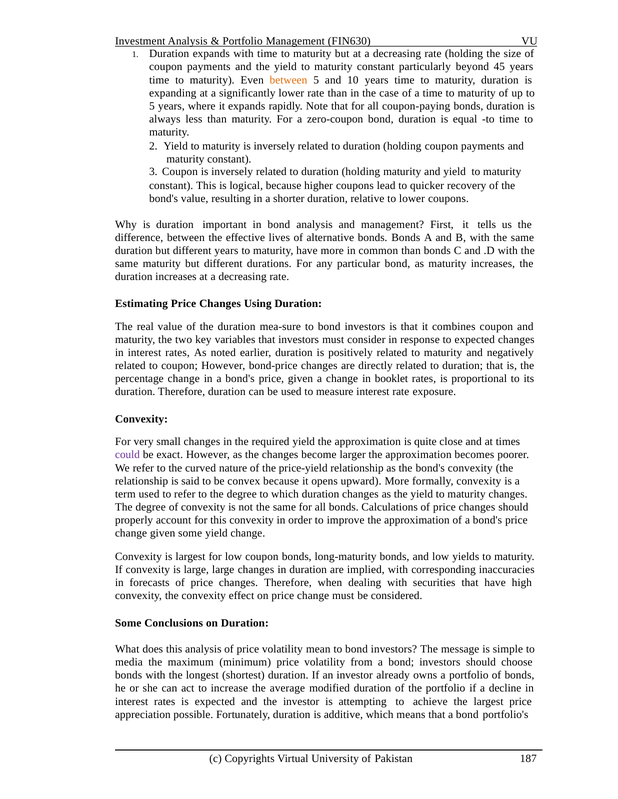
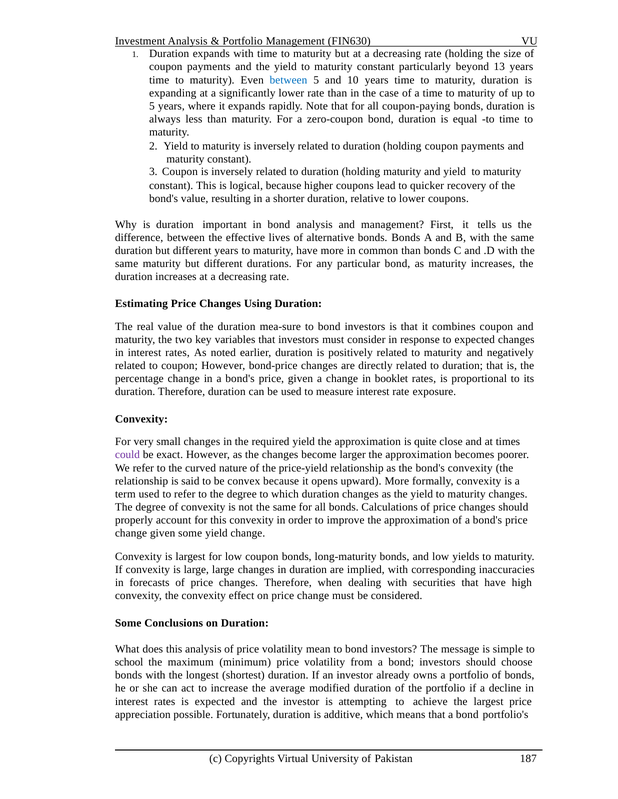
45: 45 -> 13 (499, 67)
between colour: orange -> blue (288, 80)
media: media -> school (129, 663)
